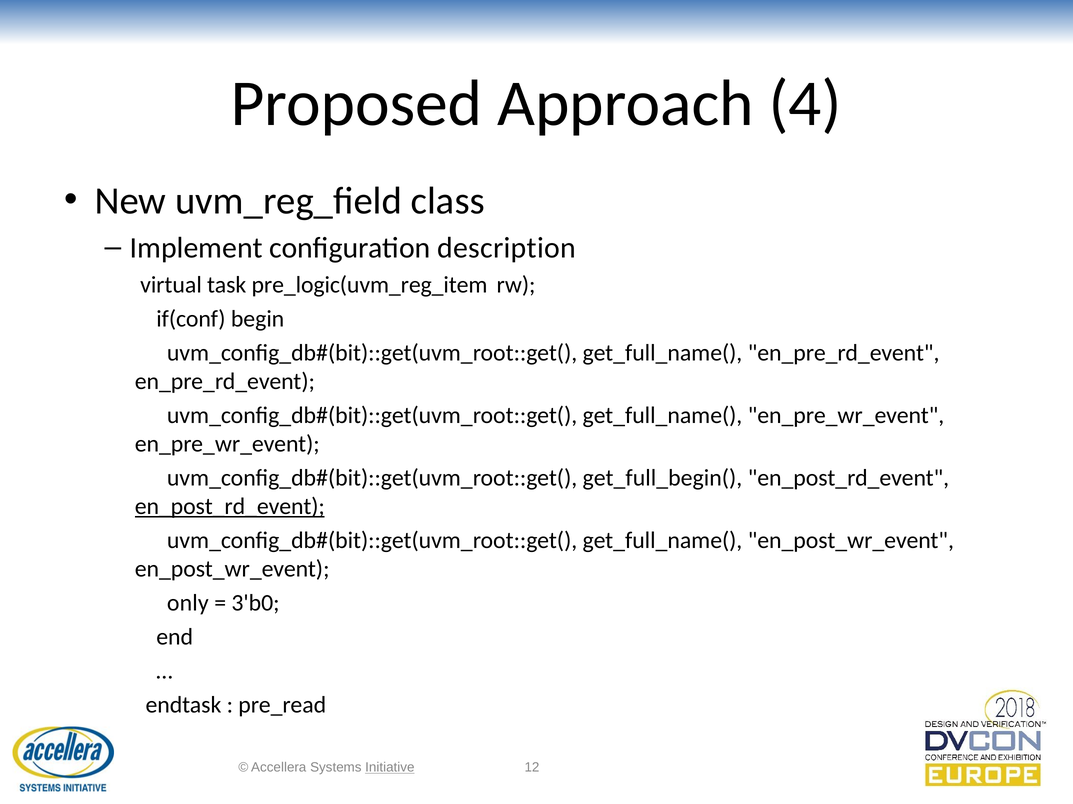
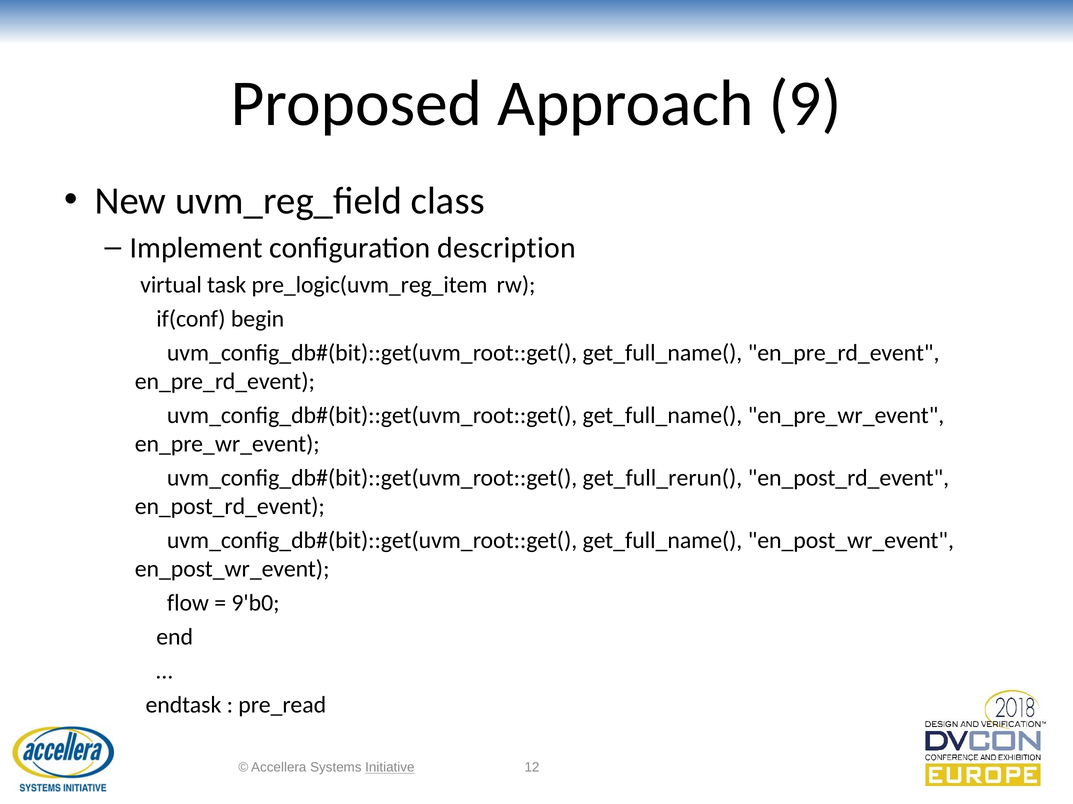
4: 4 -> 9 (805, 104)
get_full_begin(: get_full_begin( -> get_full_rerun( (662, 478)
en_post_rd_event underline: present -> none (230, 507)
only: only -> flow (188, 604)
3'b0: 3'b0 -> 9'b0 (256, 604)
